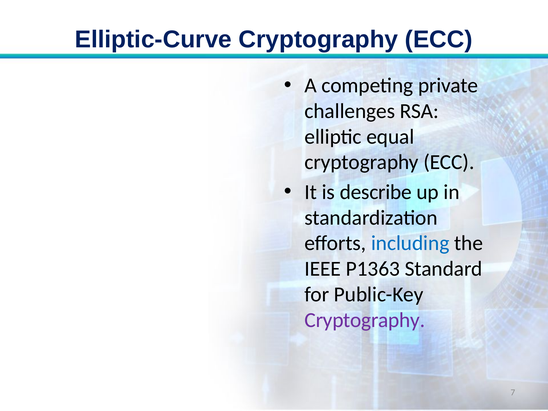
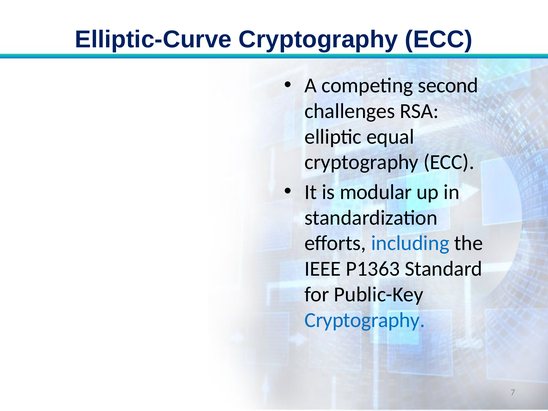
private: private -> second (448, 85)
describe: describe -> modular (376, 192)
Cryptography colour: purple -> blue (365, 320)
